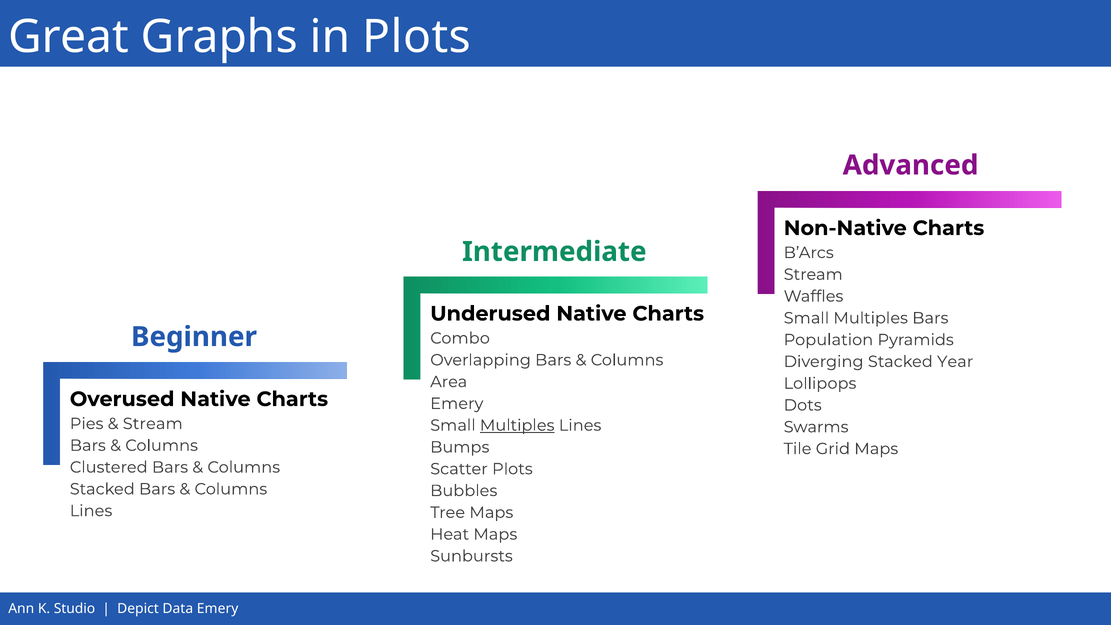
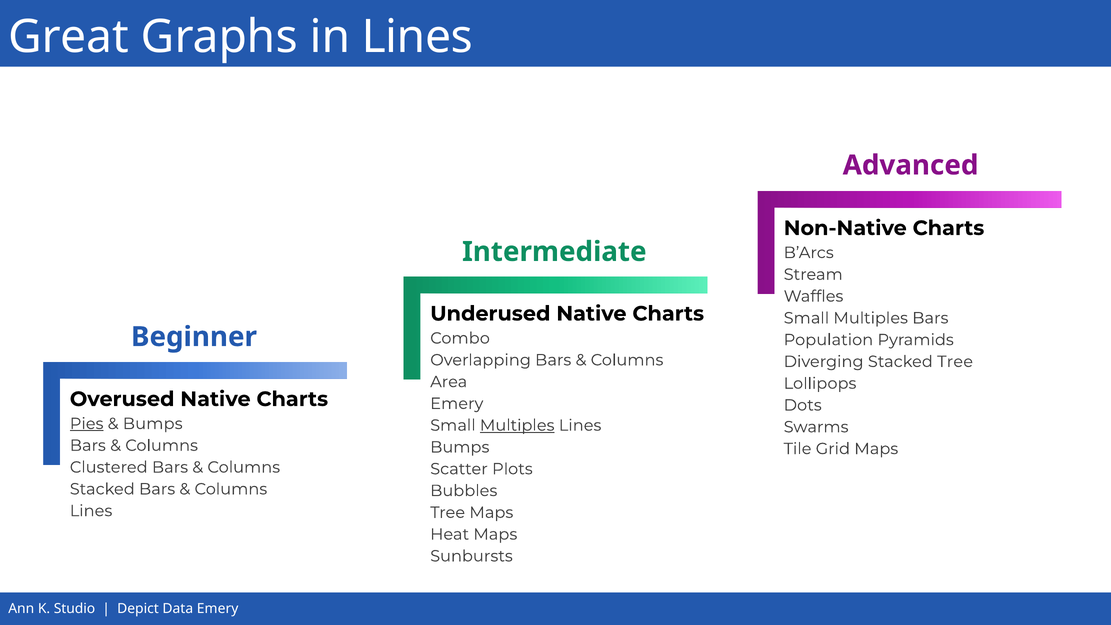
in Plots: Plots -> Lines (417, 37)
Stacked Year: Year -> Tree (955, 362)
Pies underline: none -> present (87, 424)
Stream: Stream -> Bumps (153, 424)
